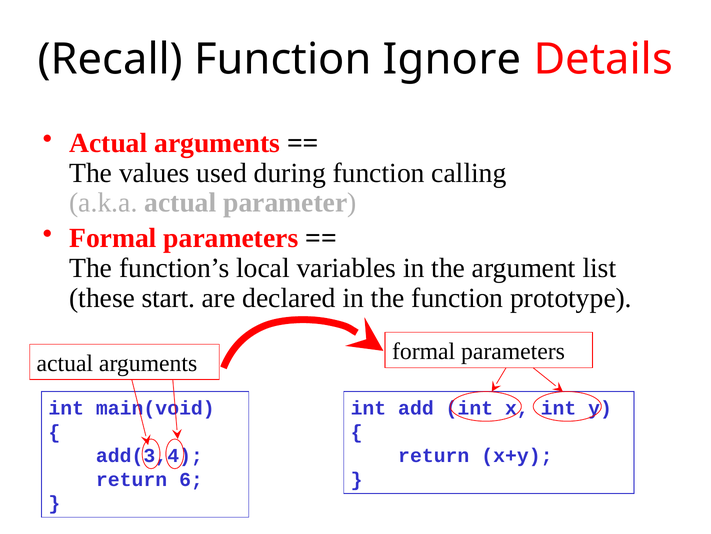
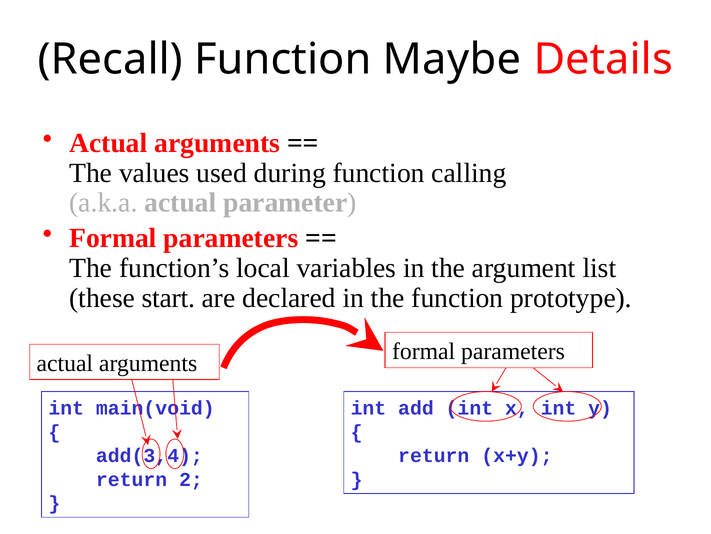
Ignore: Ignore -> Maybe (452, 59)
6: 6 -> 2 (191, 479)
